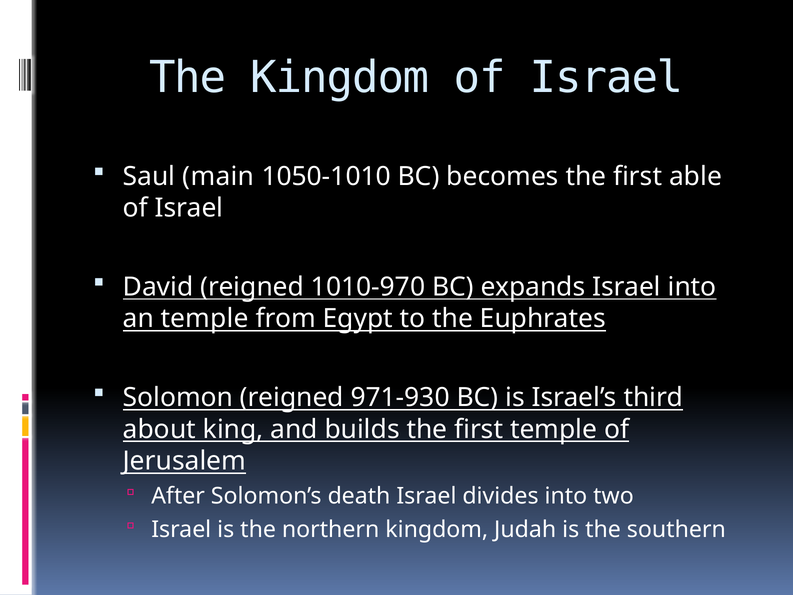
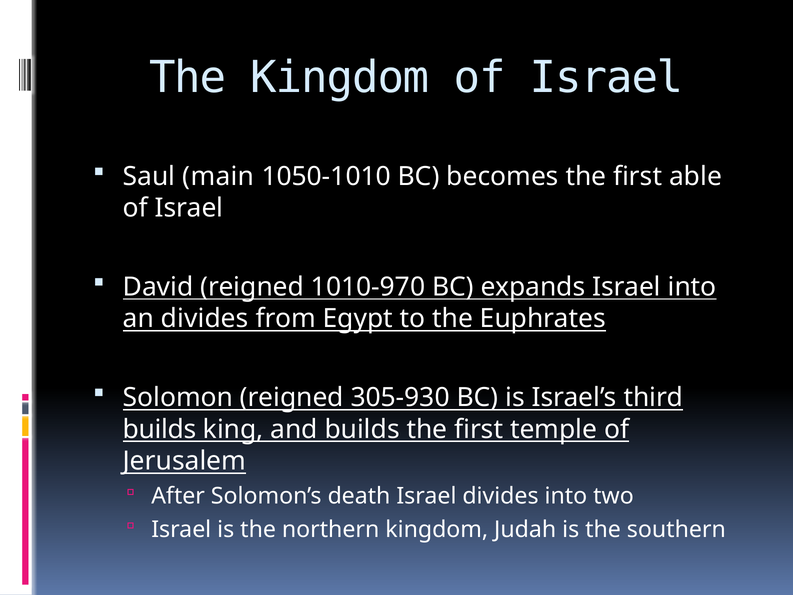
an temple: temple -> divides (205, 319)
971-930: 971-930 -> 305-930 (400, 397)
about: about -> builds (160, 429)
